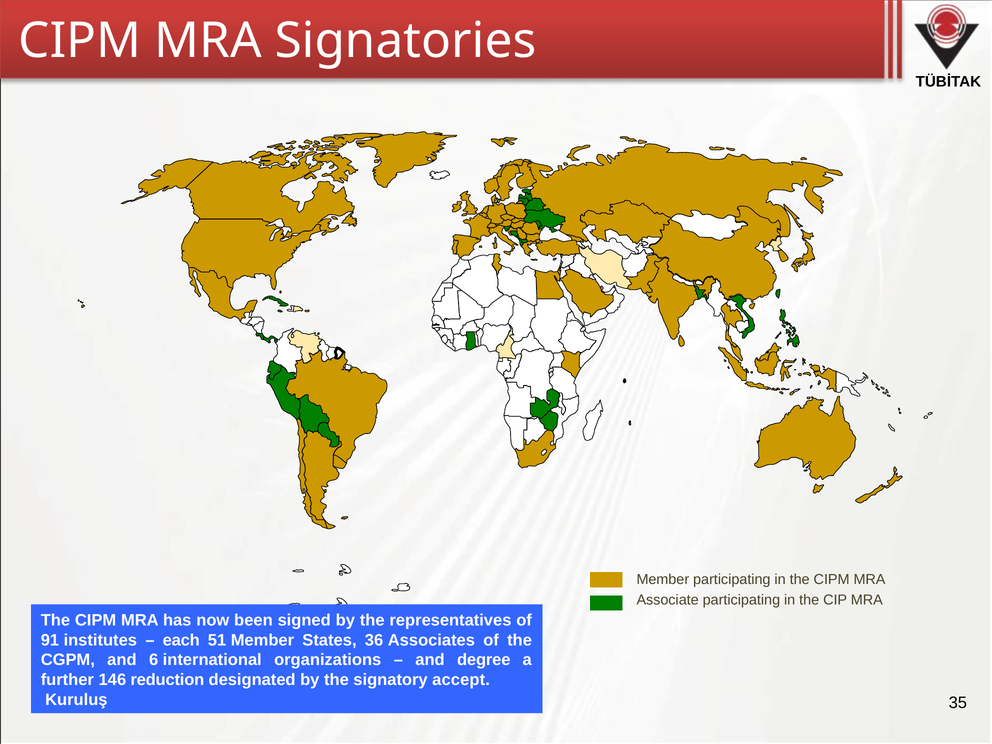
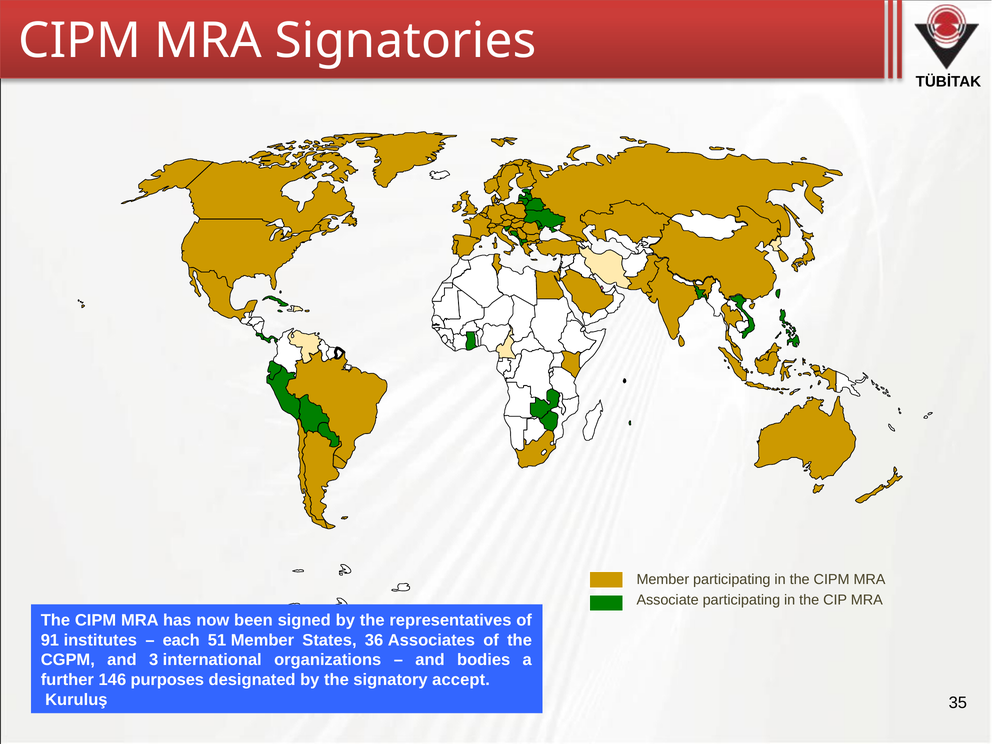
6: 6 -> 3 (154, 660)
degree: degree -> bodies (484, 660)
reduction: reduction -> purposes (167, 680)
